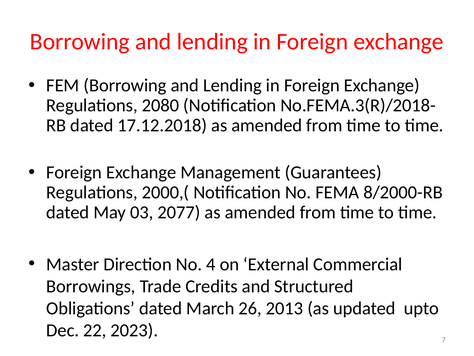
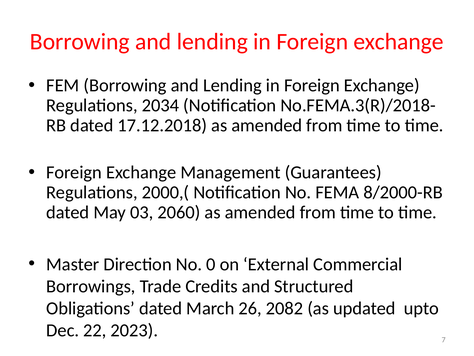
2080: 2080 -> 2034 (160, 105)
2077: 2077 -> 2060 (179, 212)
4: 4 -> 0 (211, 264)
2013: 2013 -> 2082 (285, 308)
